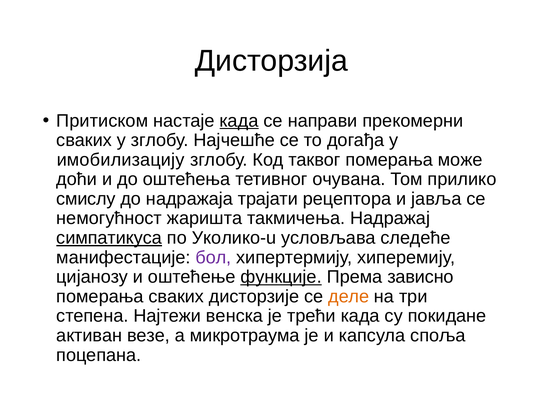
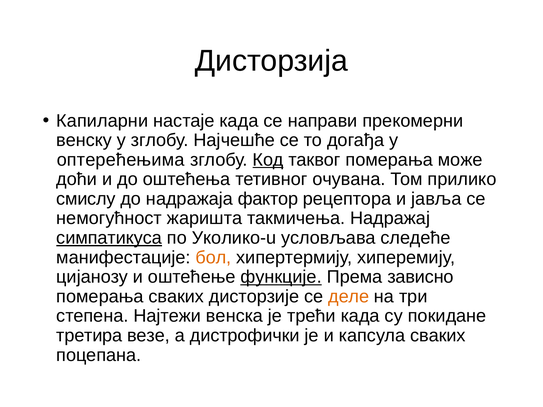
Притиском: Притиском -> Капиларни (102, 121)
када underline: present -> none (239, 121)
сваких: сваких -> венску (84, 140)
имобилизацију: имобилизацију -> оптерећењима (121, 160)
Код underline: none -> present (268, 160)
трајати: трајати -> фактор (268, 199)
бол colour: purple -> orange (213, 258)
активан: активан -> третира (89, 336)
микротраума: микротраума -> дистрофички (245, 336)
капсула споља: споља -> сваких (438, 336)
